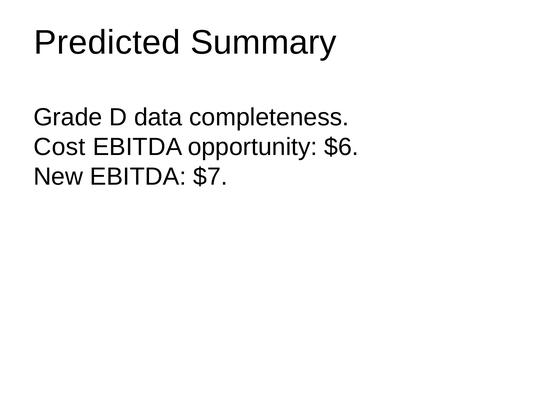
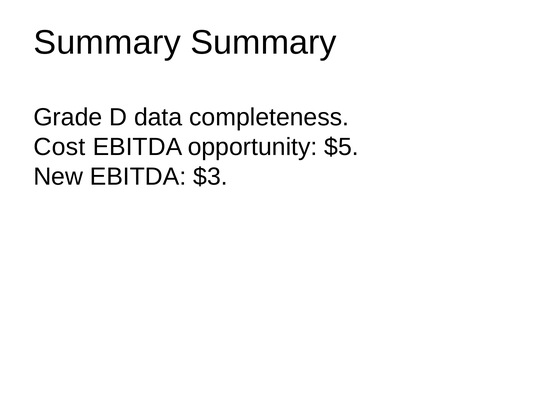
Predicted: Predicted -> Summary (107, 42)
$6: $6 -> $5 (341, 147)
$7: $7 -> $3 (211, 177)
